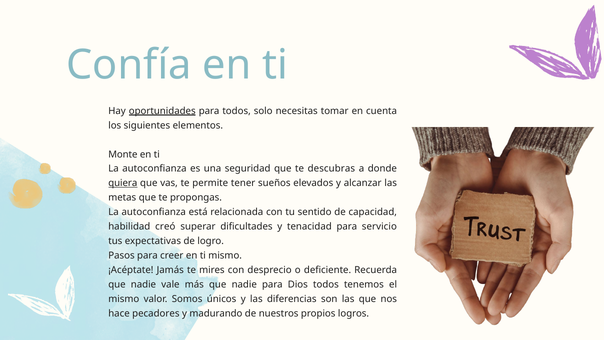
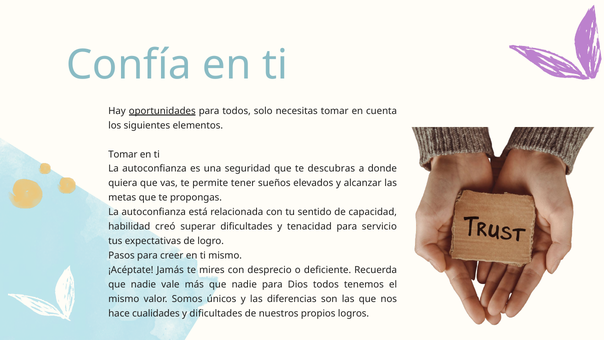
Monte: Monte -> Tomar (123, 154)
quiera underline: present -> none (123, 183)
pecadores: pecadores -> cualidades (156, 313)
y madurando: madurando -> dificultades (216, 313)
